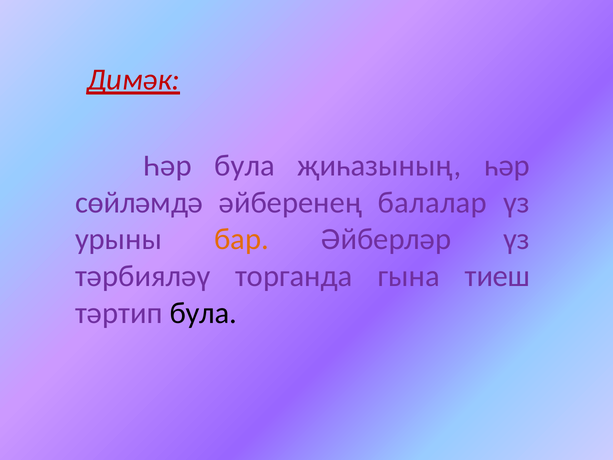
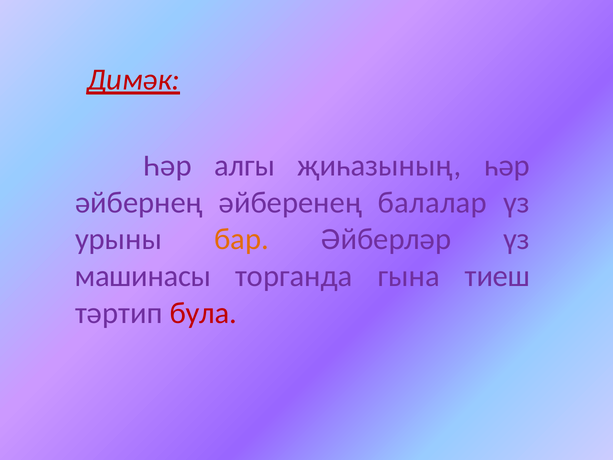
Һәр була: була -> алгы (245, 166)
сөйләмдә: сөйләмдә -> әйбернең (139, 202)
тәрбияләү: тәрбияләү -> машинасы (143, 276)
була colour: black -> red (203, 313)
